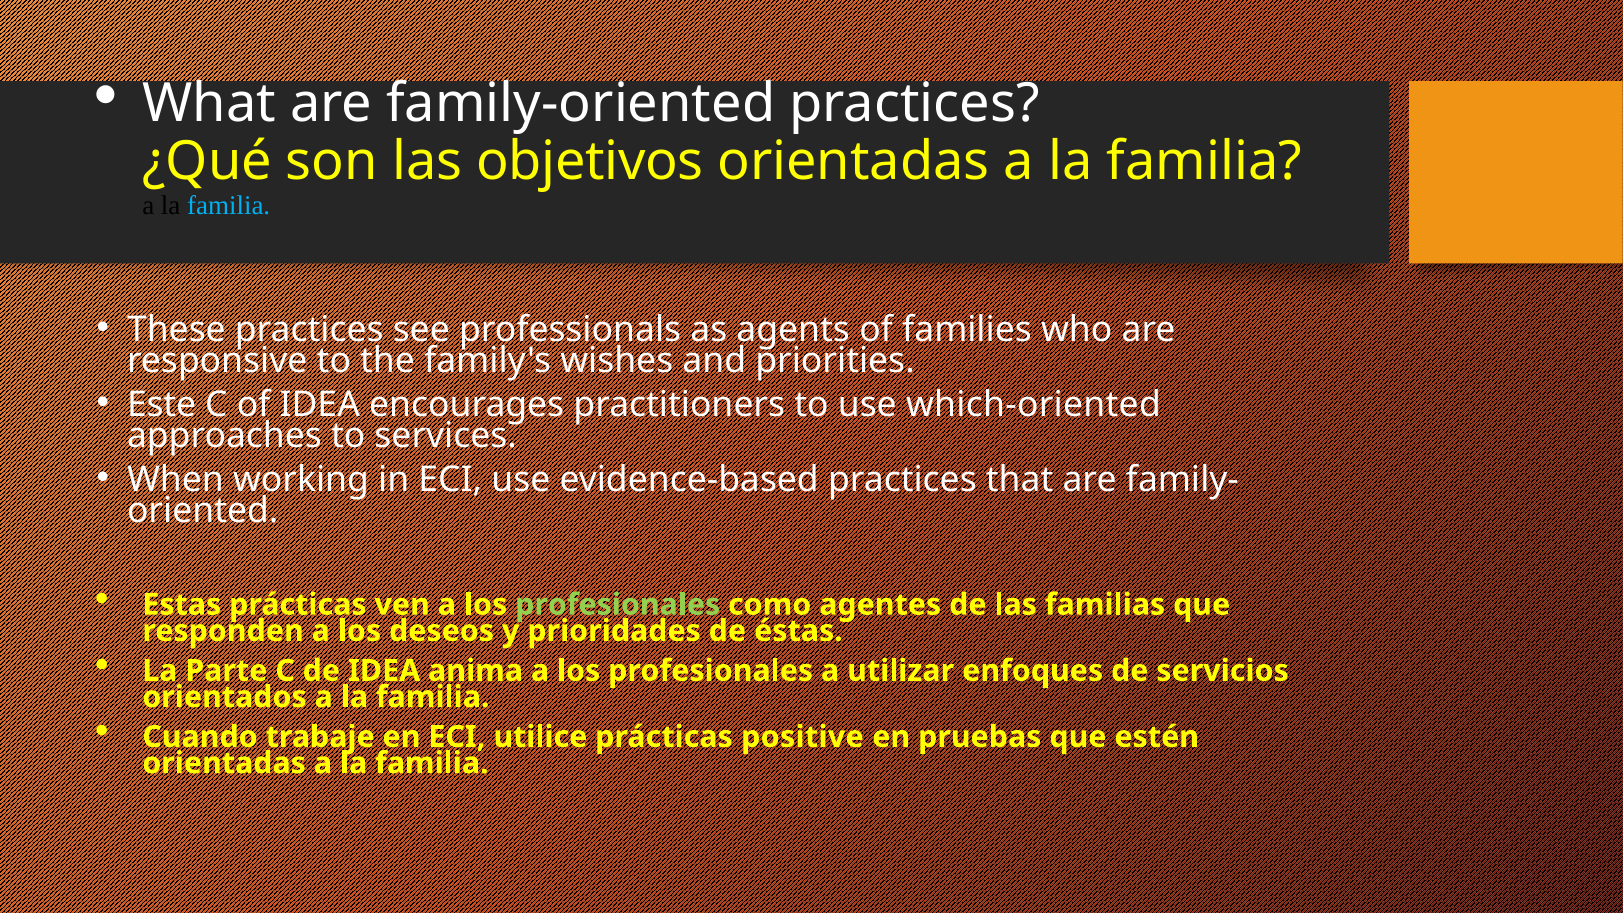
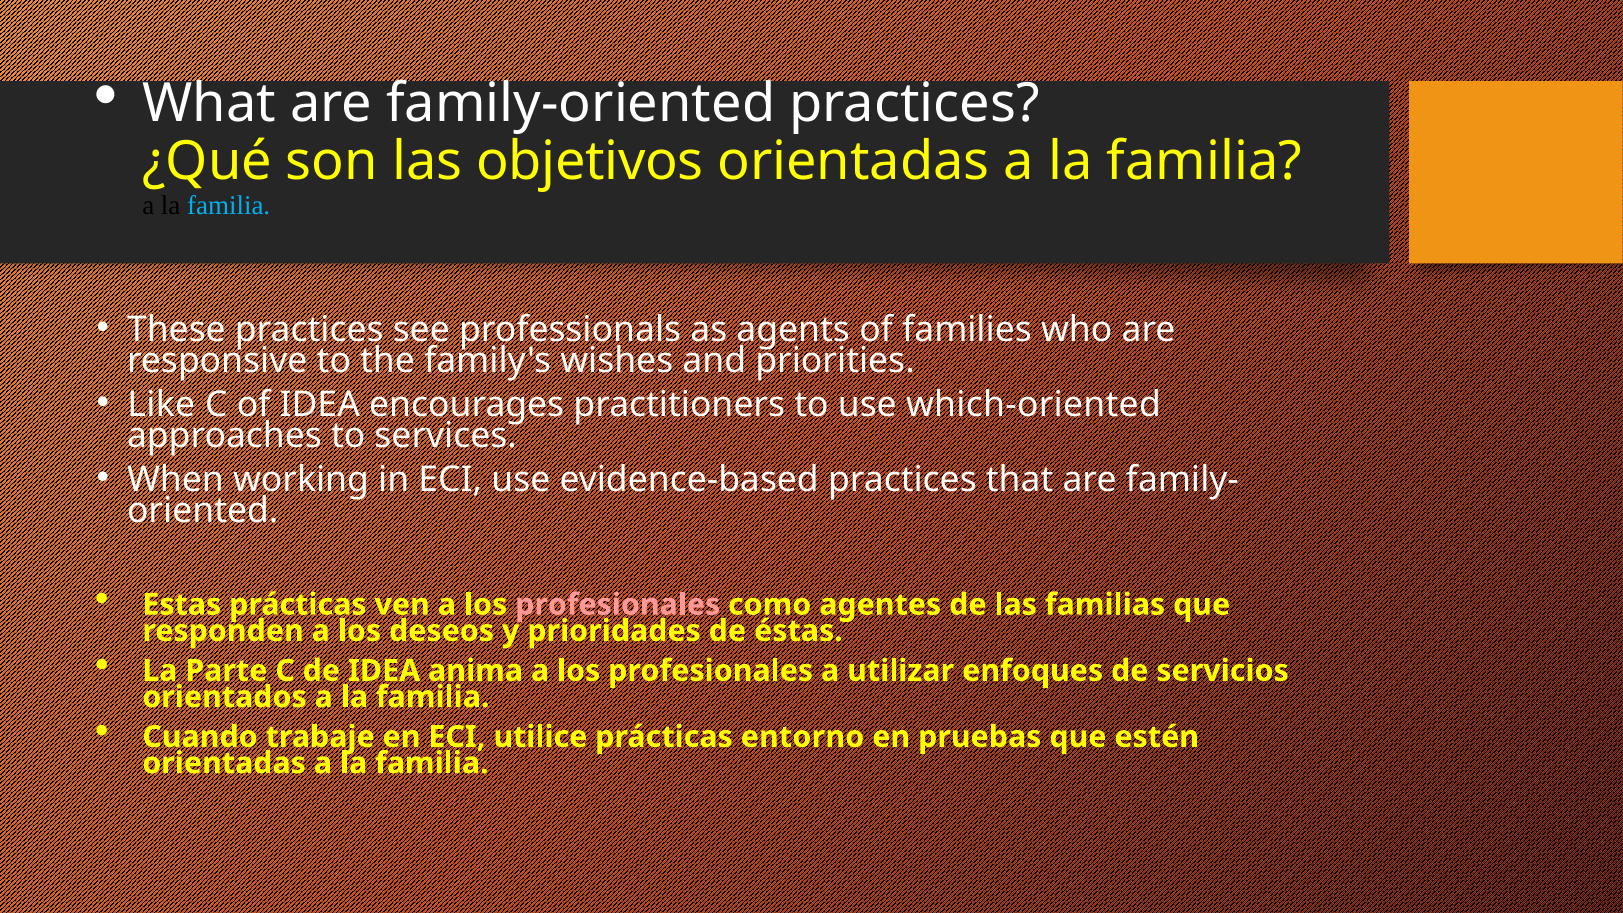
Este: Este -> Like (161, 405)
profesionales colour: light green -> pink (618, 605)
positive: positive -> entorno (802, 737)
